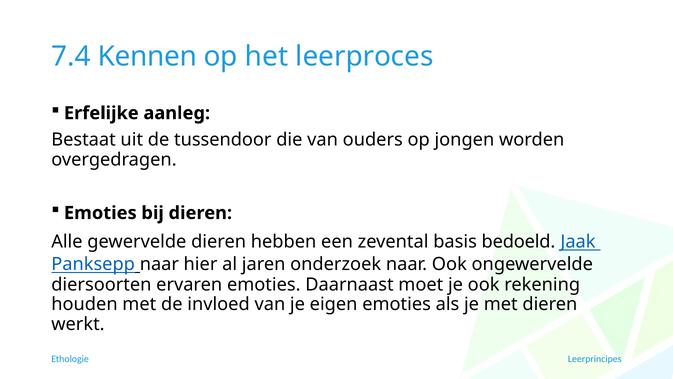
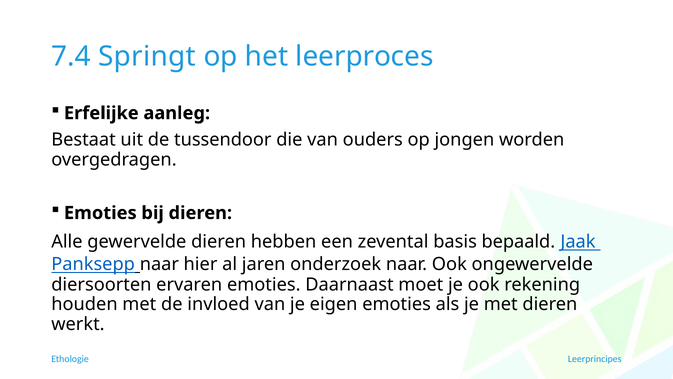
Kennen: Kennen -> Springt (147, 57)
bedoeld: bedoeld -> bepaald (518, 242)
